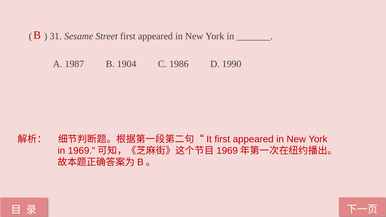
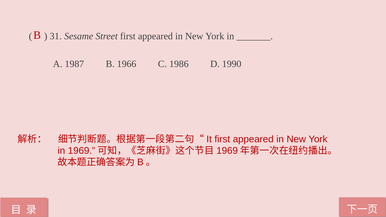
1904: 1904 -> 1966 (127, 64)
